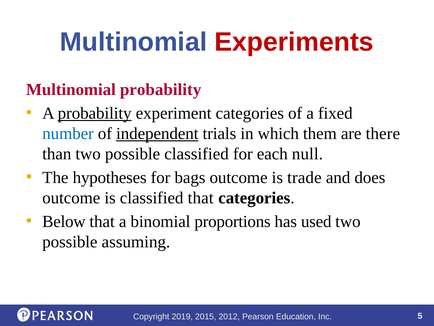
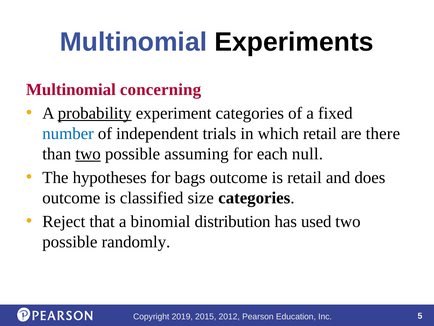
Experiments colour: red -> black (294, 42)
Multinomial probability: probability -> concerning (161, 89)
independent underline: present -> none (157, 133)
which them: them -> retail (320, 133)
two underline: none -> present (88, 154)
possible classified: classified -> assuming (197, 154)
is trade: trade -> retail (304, 177)
classified that: that -> size (201, 198)
Below: Below -> Reject (64, 221)
proportions: proportions -> distribution (233, 221)
assuming: assuming -> randomly (136, 241)
